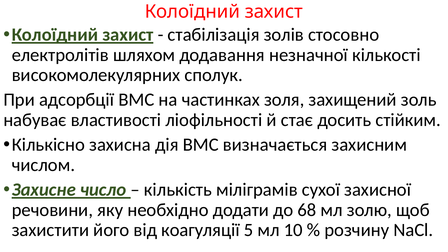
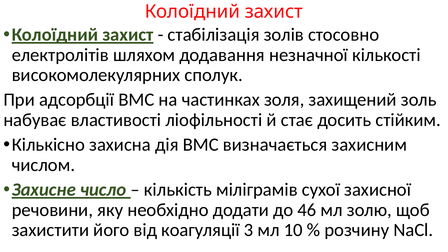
68: 68 -> 46 (307, 210)
5: 5 -> 3 (249, 230)
